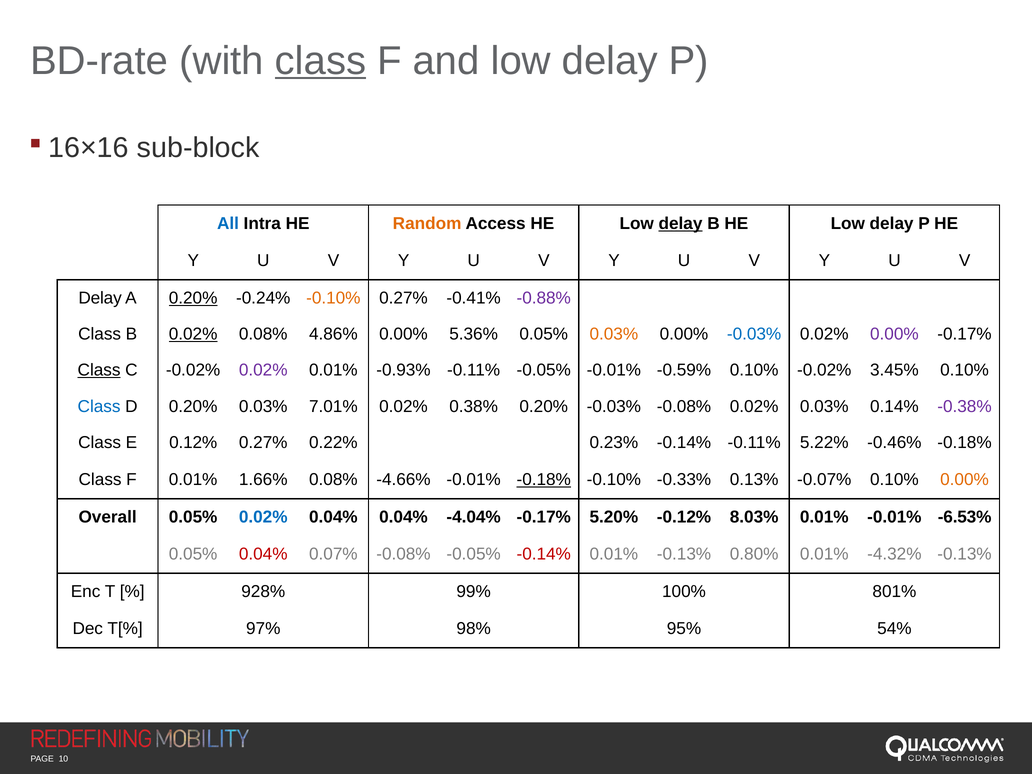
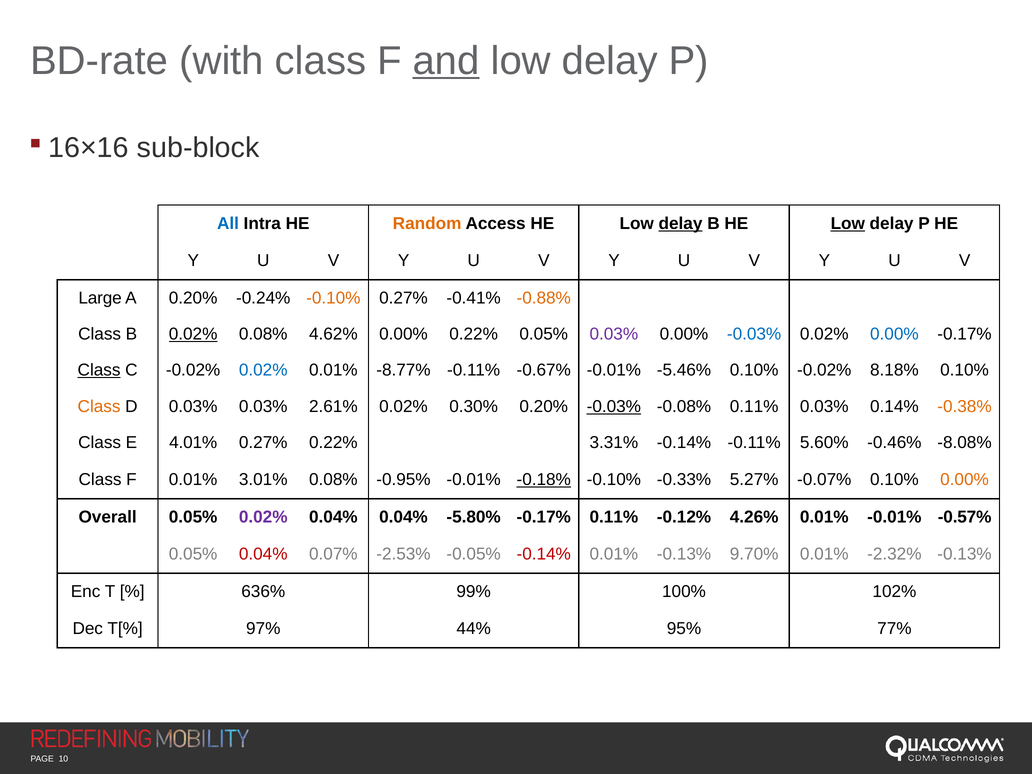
class underline: present -> none (321, 61)
and underline: none -> present (446, 61)
Low underline: none -> present (848, 224)
Delay: Delay -> Large (100, 298)
0.20% underline: present -> none (193, 298)
-0.88% colour: purple -> orange (544, 298)
4.86%: 4.86% -> 4.62% (333, 334)
0.00% 5.36%: 5.36% -> 0.22% (474, 334)
0.03% colour: orange -> purple (614, 334)
0.00% colour: purple -> blue (894, 334)
0.02% colour: purple -> blue (263, 370)
-0.93%: -0.93% -> -8.77% (403, 370)
-0.11% -0.05%: -0.05% -> -0.67% (544, 370)
-0.59%: -0.59% -> -5.46% (684, 370)
3.45%: 3.45% -> 8.18% (894, 370)
Class colour: blue -> orange (99, 406)
D 0.20%: 0.20% -> 0.03% (193, 406)
7.01%: 7.01% -> 2.61% (333, 406)
0.38%: 0.38% -> 0.30% (474, 406)
-0.03% underline: none -> present (614, 406)
-0.08% 0.02%: 0.02% -> 0.11% (754, 406)
-0.38% colour: purple -> orange (965, 406)
0.12%: 0.12% -> 4.01% (193, 443)
0.23%: 0.23% -> 3.31% (614, 443)
5.22%: 5.22% -> 5.60% (824, 443)
-0.46% -0.18%: -0.18% -> -8.08% (965, 443)
1.66%: 1.66% -> 3.01% (263, 480)
-4.66%: -4.66% -> -0.95% (403, 480)
0.13%: 0.13% -> 5.27% (754, 480)
0.02% colour: blue -> purple (263, 517)
-4.04%: -4.04% -> -5.80% (474, 517)
-0.17% 5.20%: 5.20% -> 0.11% (614, 517)
8.03%: 8.03% -> 4.26% (754, 517)
-6.53%: -6.53% -> -0.57% (965, 517)
0.07% -0.08%: -0.08% -> -2.53% (403, 554)
0.80%: 0.80% -> 9.70% (754, 554)
-4.32%: -4.32% -> -2.32% (894, 554)
928%: 928% -> 636% (263, 592)
801%: 801% -> 102% (894, 592)
98%: 98% -> 44% (474, 629)
54%: 54% -> 77% (894, 629)
